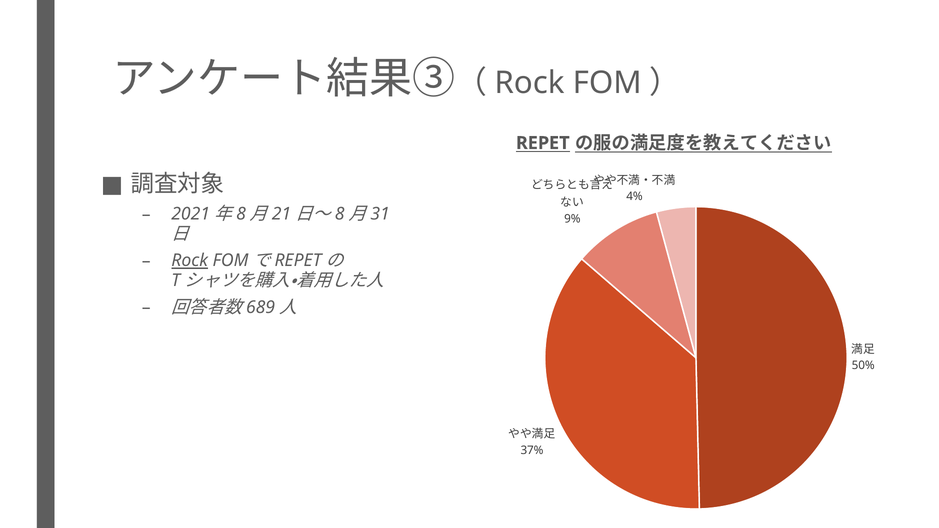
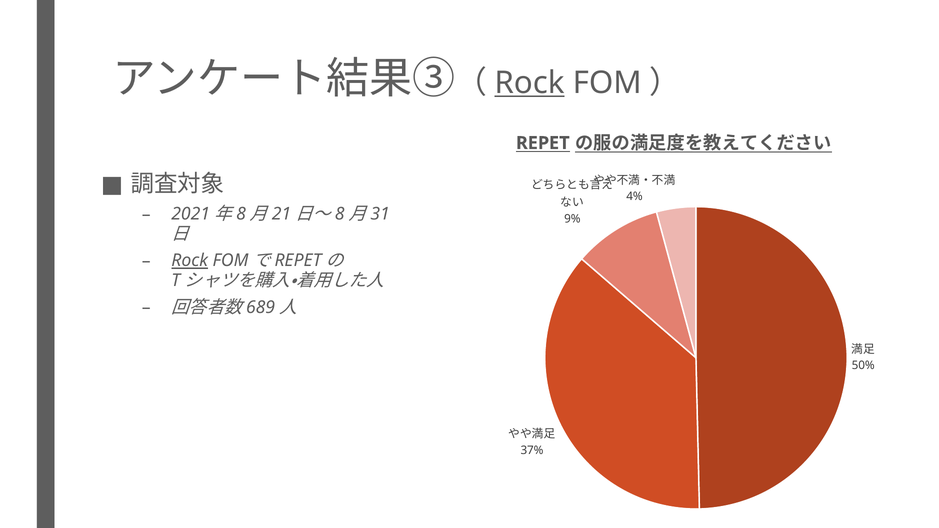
Rock underline: none -> present (529, 83)
